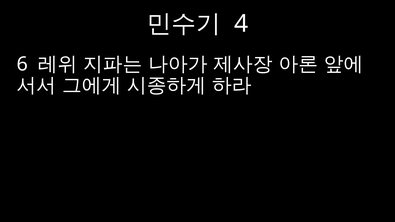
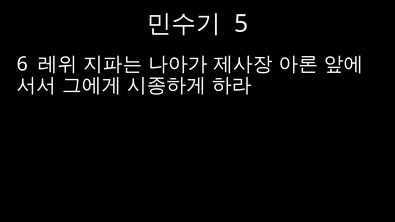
4: 4 -> 5 (241, 24)
